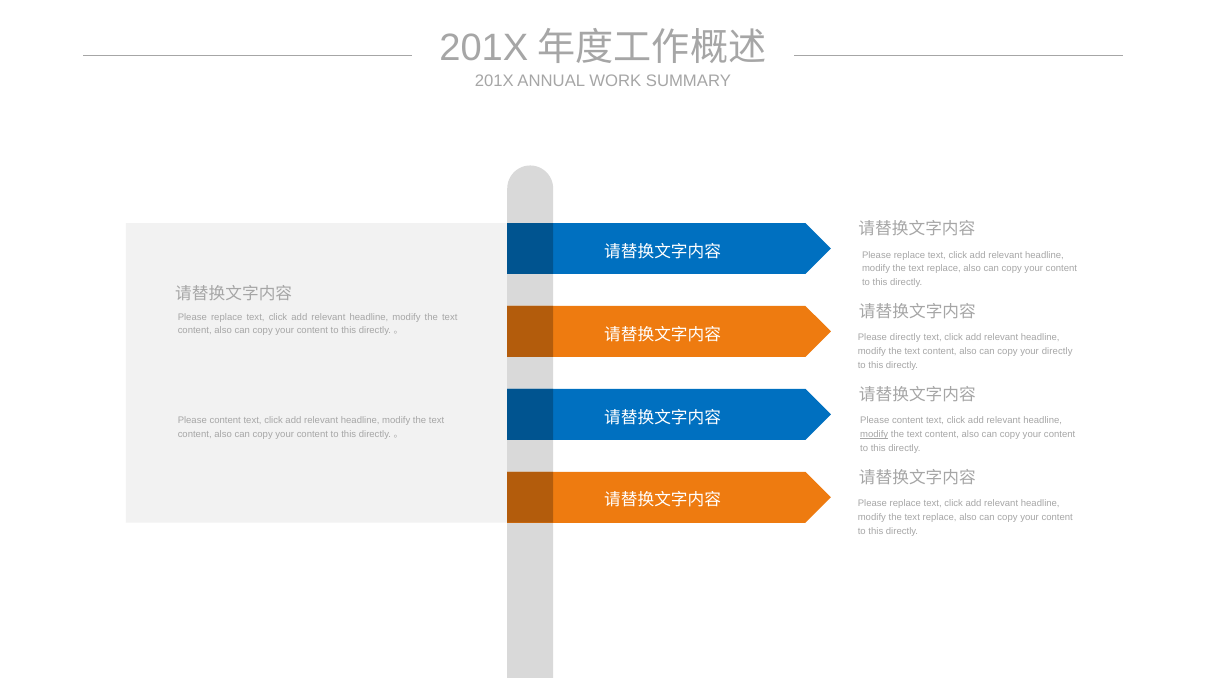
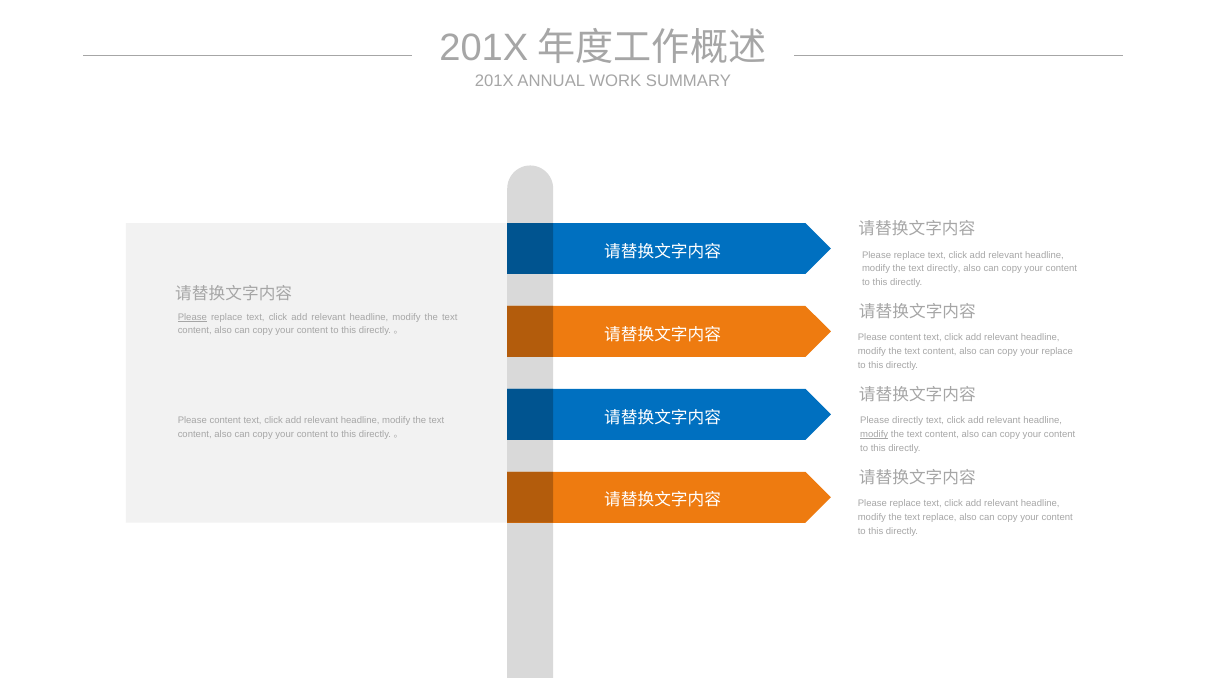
replace: replace -> directly (944, 269)
Please underline: none -> present (192, 317)
directly: directly -> content (905, 338)
your directly: directly -> replace (1057, 352)
content: content -> directly (908, 421)
